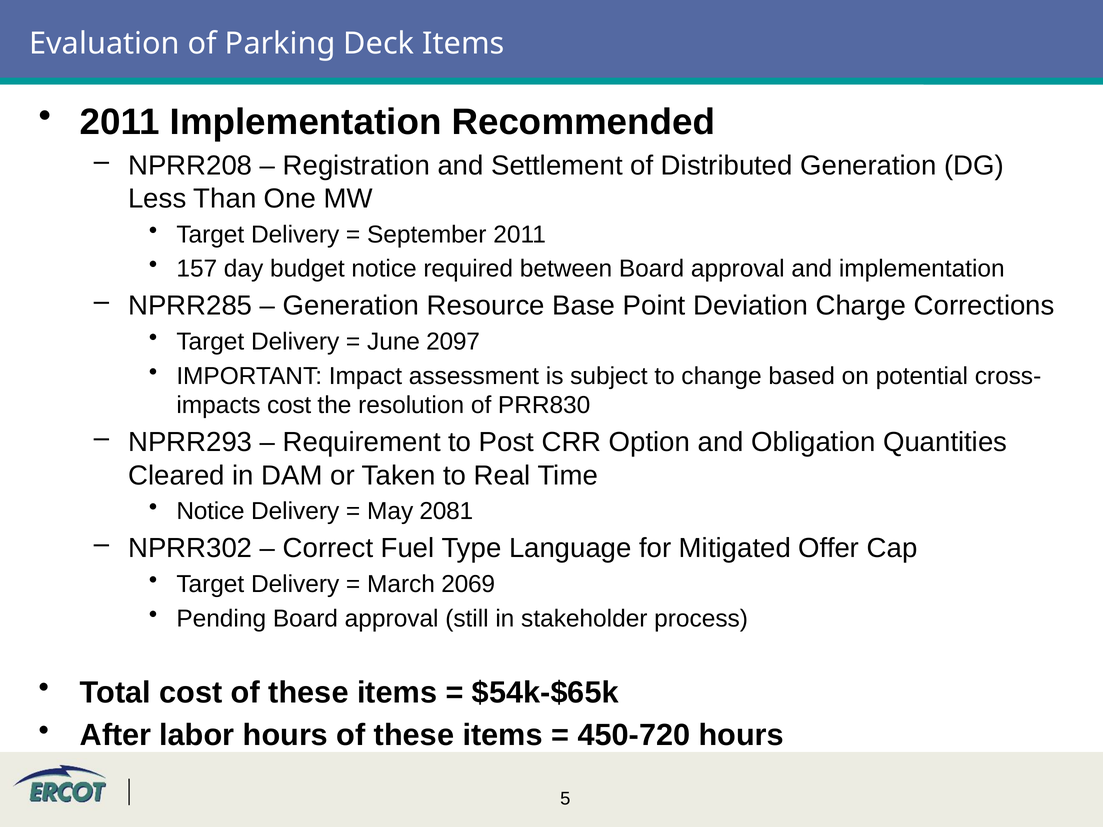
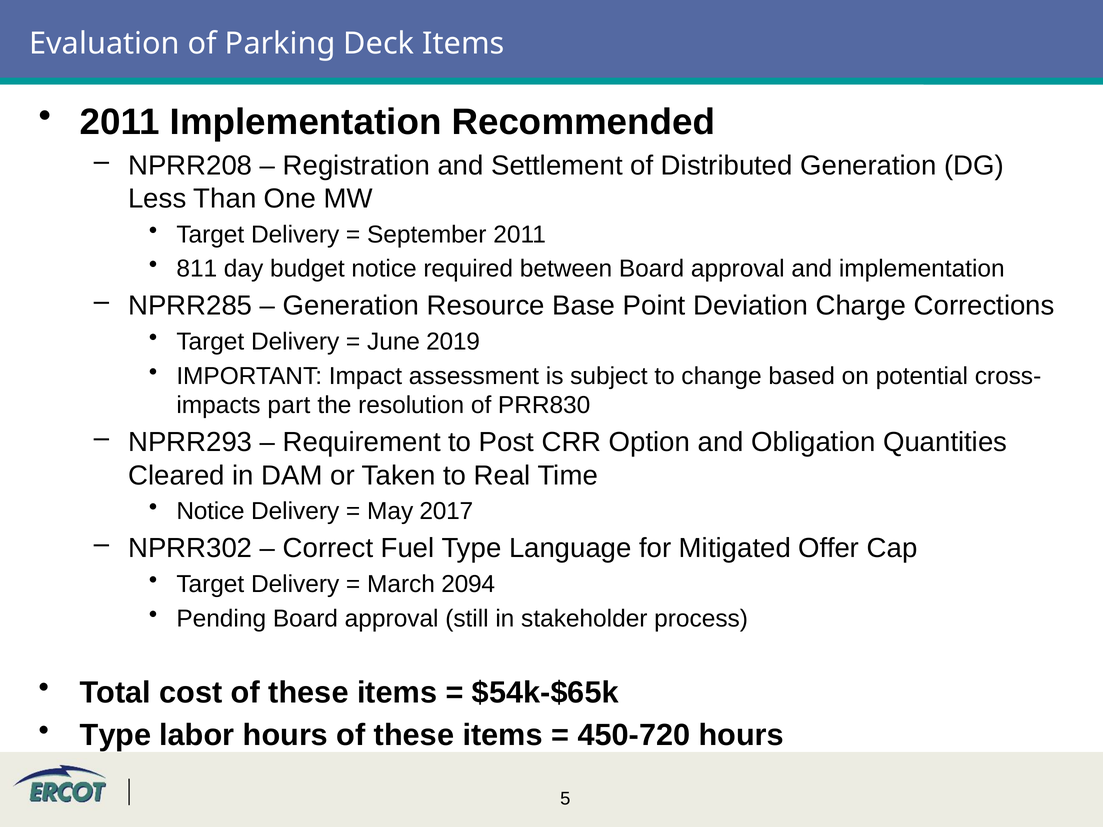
157: 157 -> 811 (197, 269)
2097: 2097 -> 2019 (453, 342)
cost: cost -> part (289, 406)
2081: 2081 -> 2017 (446, 511)
2069: 2069 -> 2094 (468, 584)
After: After -> Type (116, 736)
